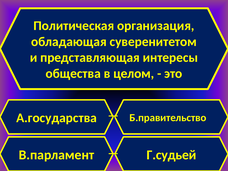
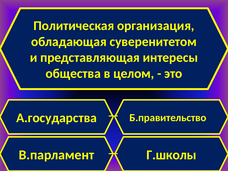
Г.судьей: Г.судьей -> Г.школы (171, 155)
